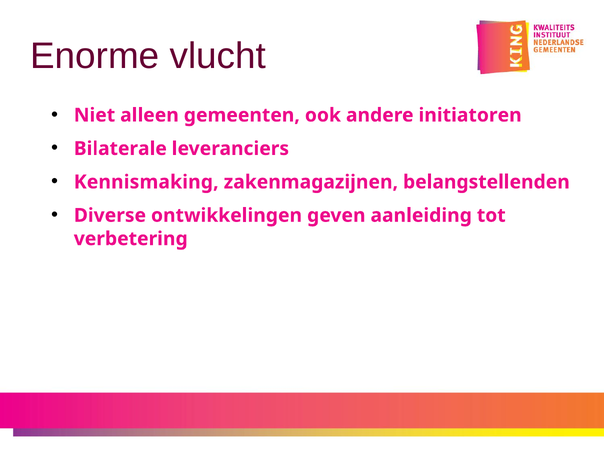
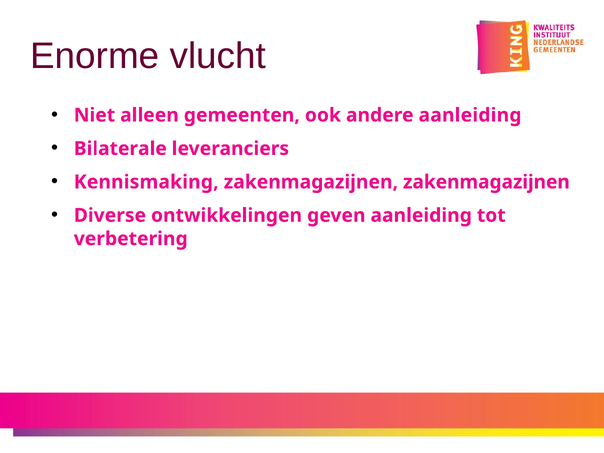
andere initiatoren: initiatoren -> aanleiding (470, 115)
zakenmagazijnen belangstellenden: belangstellenden -> zakenmagazijnen (486, 182)
